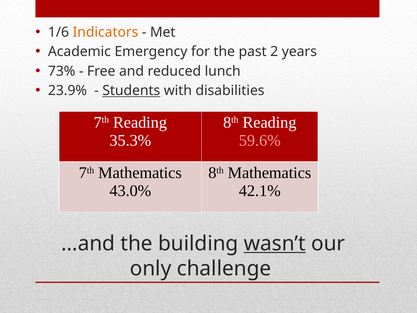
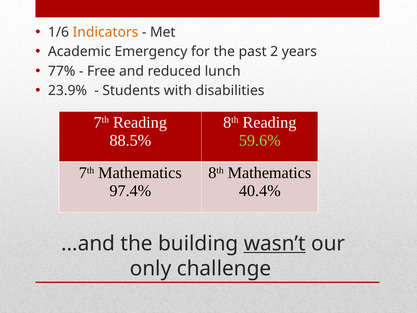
73%: 73% -> 77% (62, 71)
Students underline: present -> none (131, 91)
35.3%: 35.3% -> 88.5% (130, 140)
59.6% colour: pink -> light green (260, 140)
43.0%: 43.0% -> 97.4% (130, 191)
42.1%: 42.1% -> 40.4% (260, 191)
